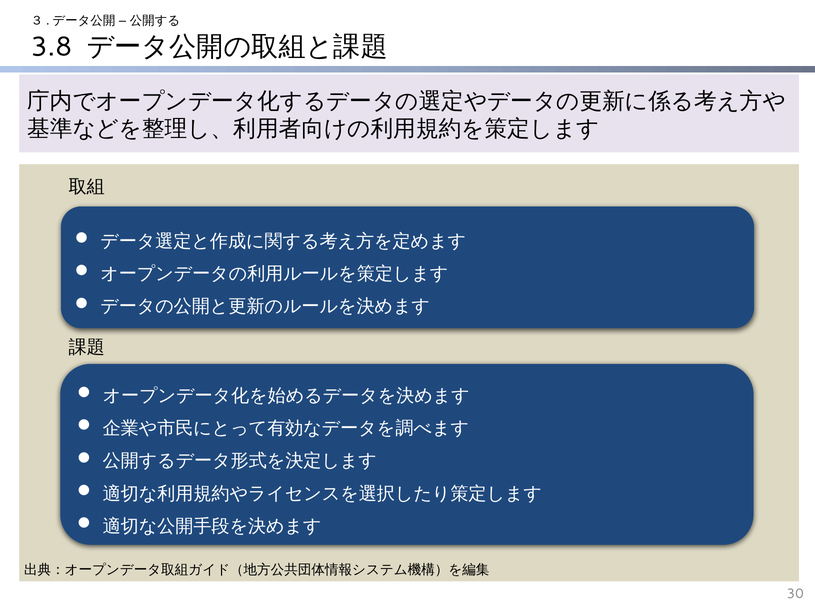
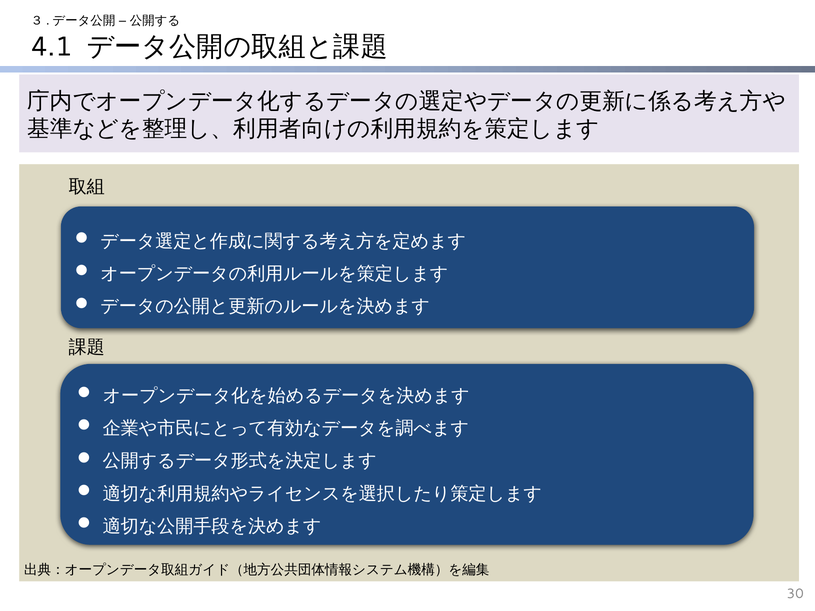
3.8: 3.8 -> 4.1 (52, 47)
